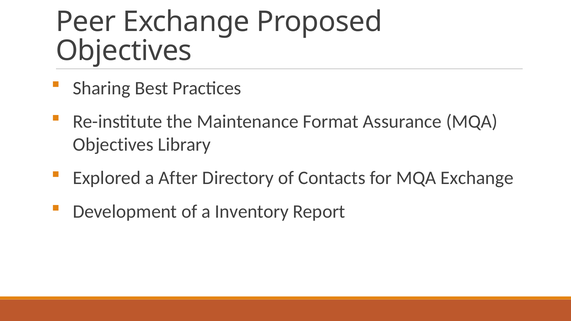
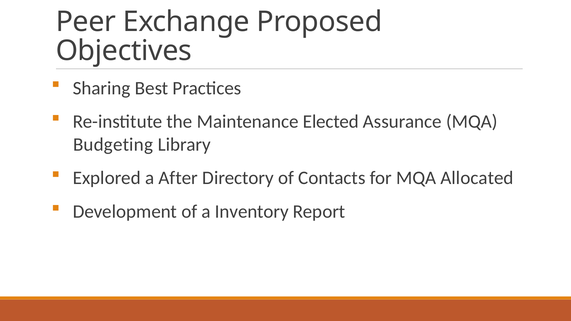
Format: Format -> Elected (331, 122)
Objectives: Objectives -> Budgeting (113, 145)
MQA Exchange: Exchange -> Allocated (477, 178)
